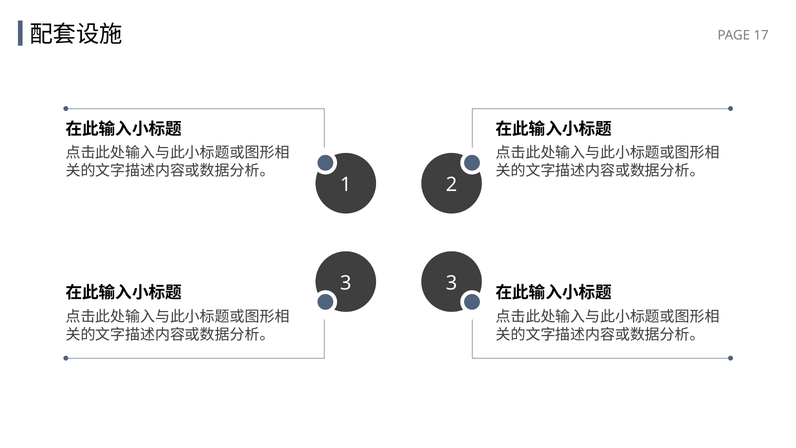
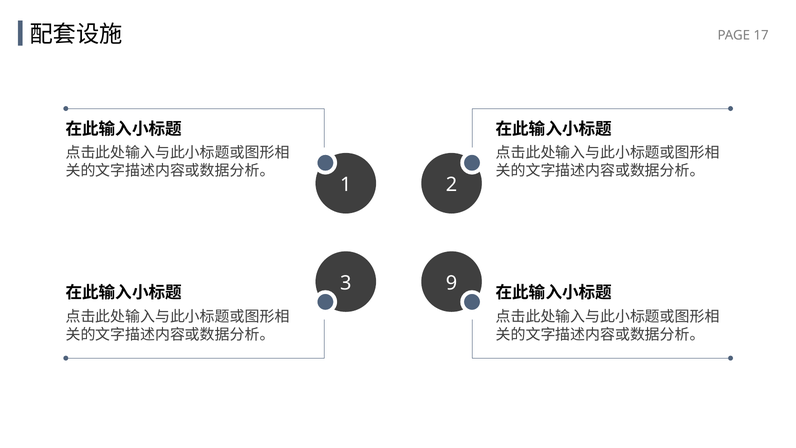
3 3: 3 -> 9 (452, 283)
